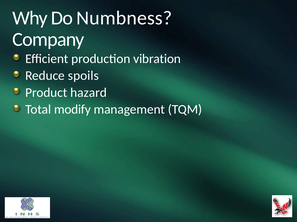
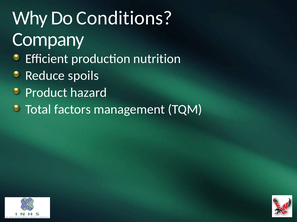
Numbness: Numbness -> Conditions (124, 18)
vibration: vibration -> nutrition (157, 59)
modify: modify -> factors (72, 110)
